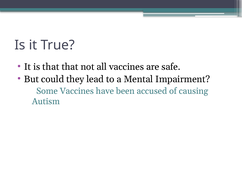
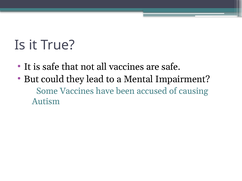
is that: that -> safe (51, 67)
